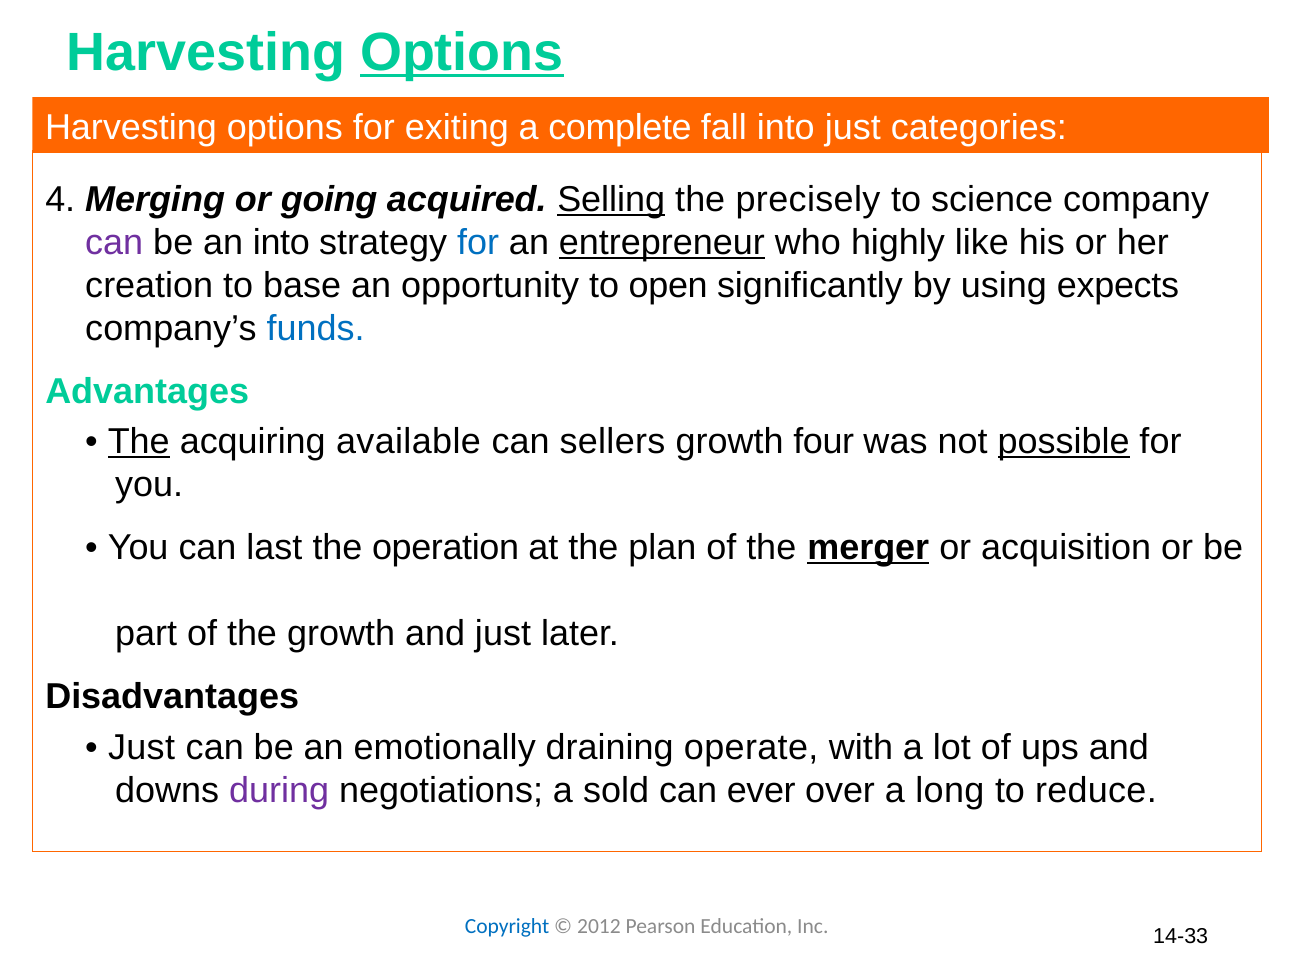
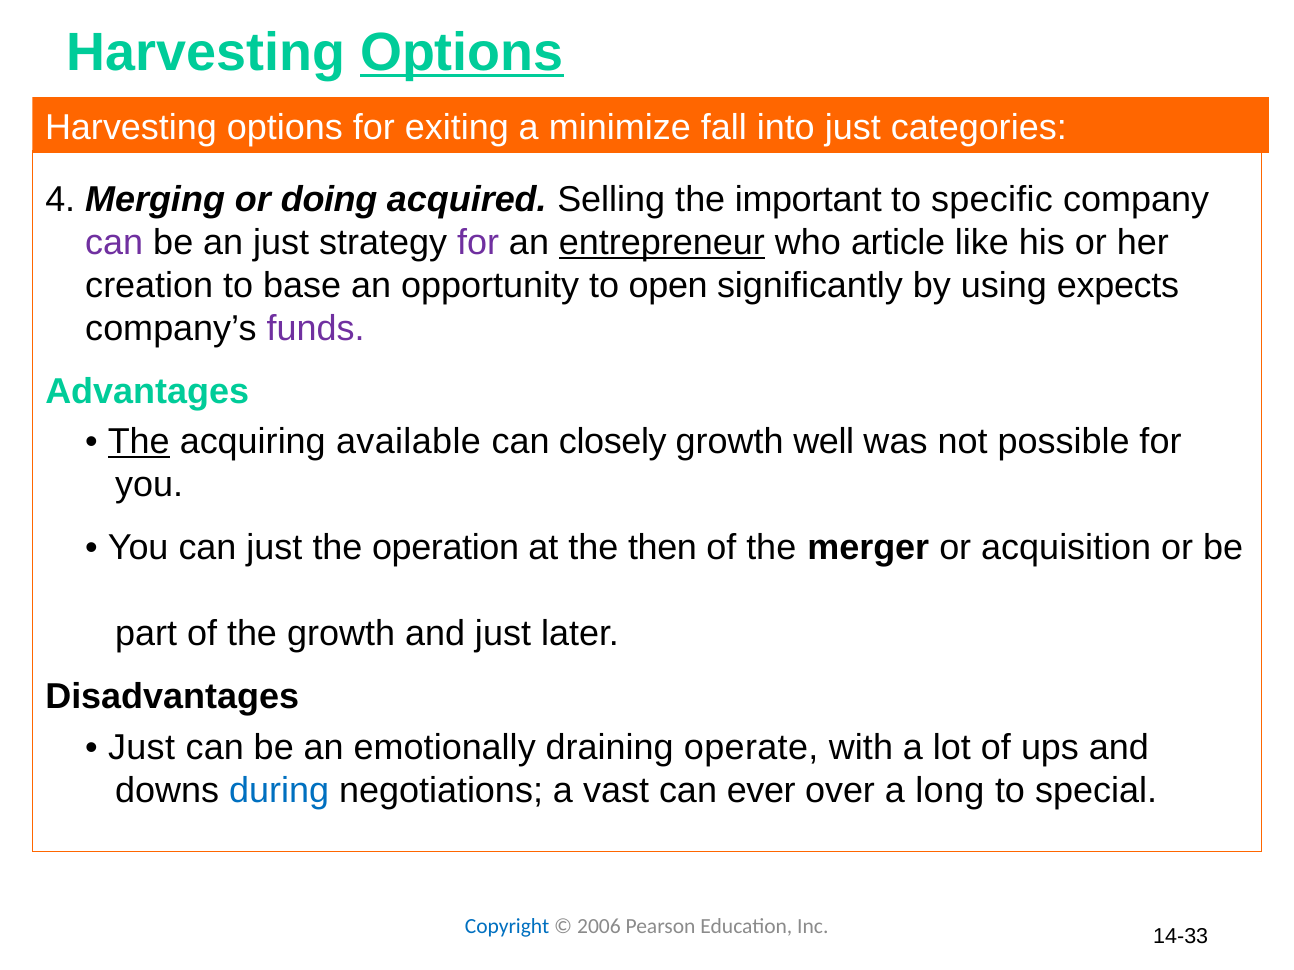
complete: complete -> minimize (620, 128)
going: going -> doing (329, 199)
Selling underline: present -> none (611, 199)
precisely: precisely -> important (808, 199)
science: science -> specific (992, 199)
an into: into -> just (281, 243)
for colour: blue -> purple (478, 243)
highly: highly -> article (898, 243)
funds colour: blue -> purple (316, 329)
sellers: sellers -> closely (613, 442)
four: four -> well (824, 442)
possible underline: present -> none (1064, 442)
can last: last -> just (274, 548)
plan: plan -> then (663, 548)
merger underline: present -> none (868, 548)
during colour: purple -> blue (279, 791)
sold: sold -> vast (616, 791)
reduce: reduce -> special (1096, 791)
2012: 2012 -> 2006 (599, 927)
